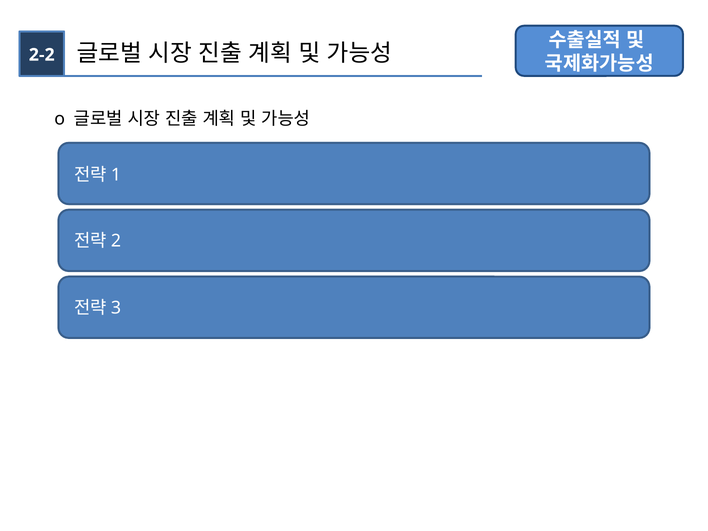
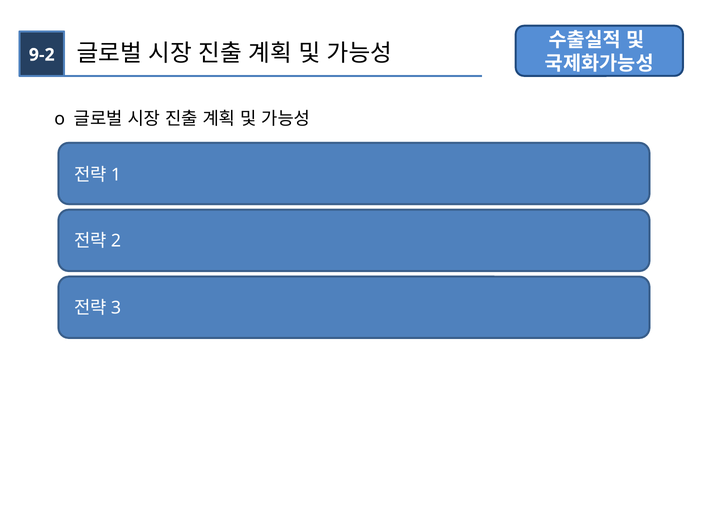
2-2: 2-2 -> 9-2 (42, 55)
